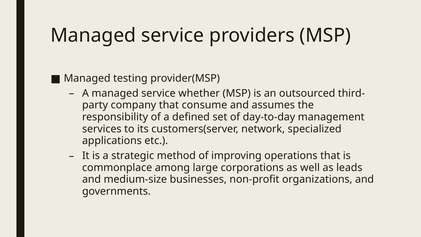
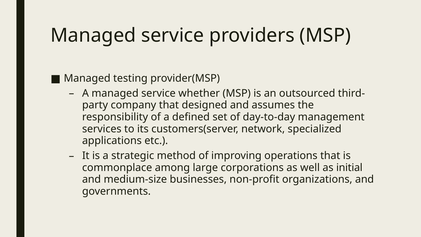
consume: consume -> designed (204, 105)
leads: leads -> initial (349, 168)
